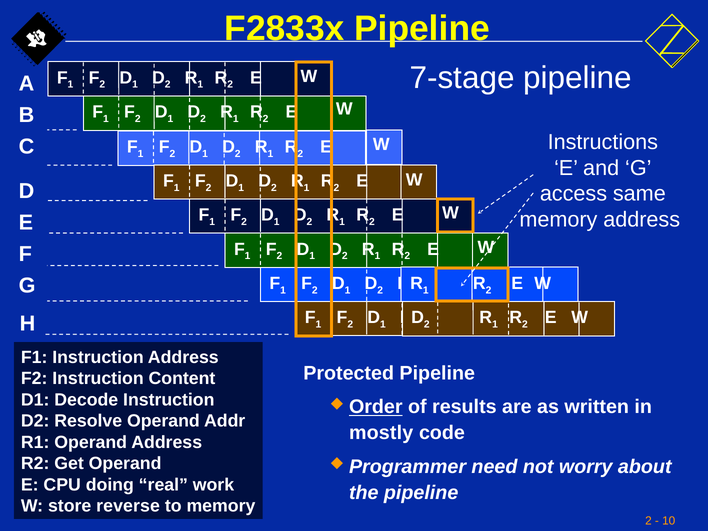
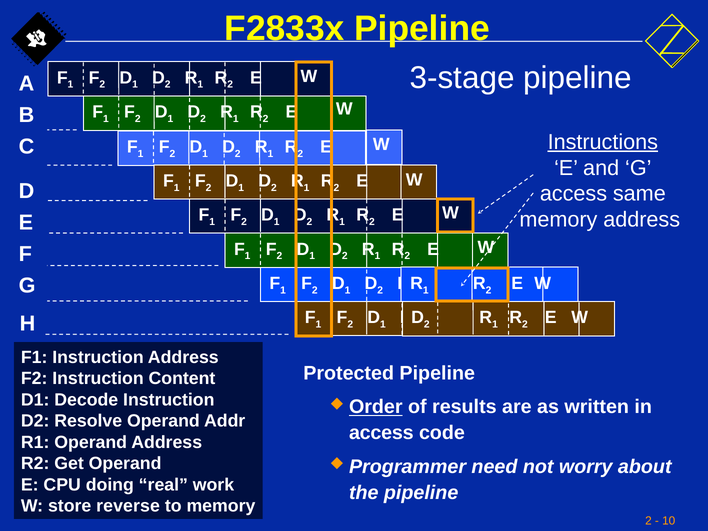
7-stage: 7-stage -> 3-stage (462, 78)
Instructions underline: none -> present (603, 142)
mostly: mostly -> access (381, 433)
